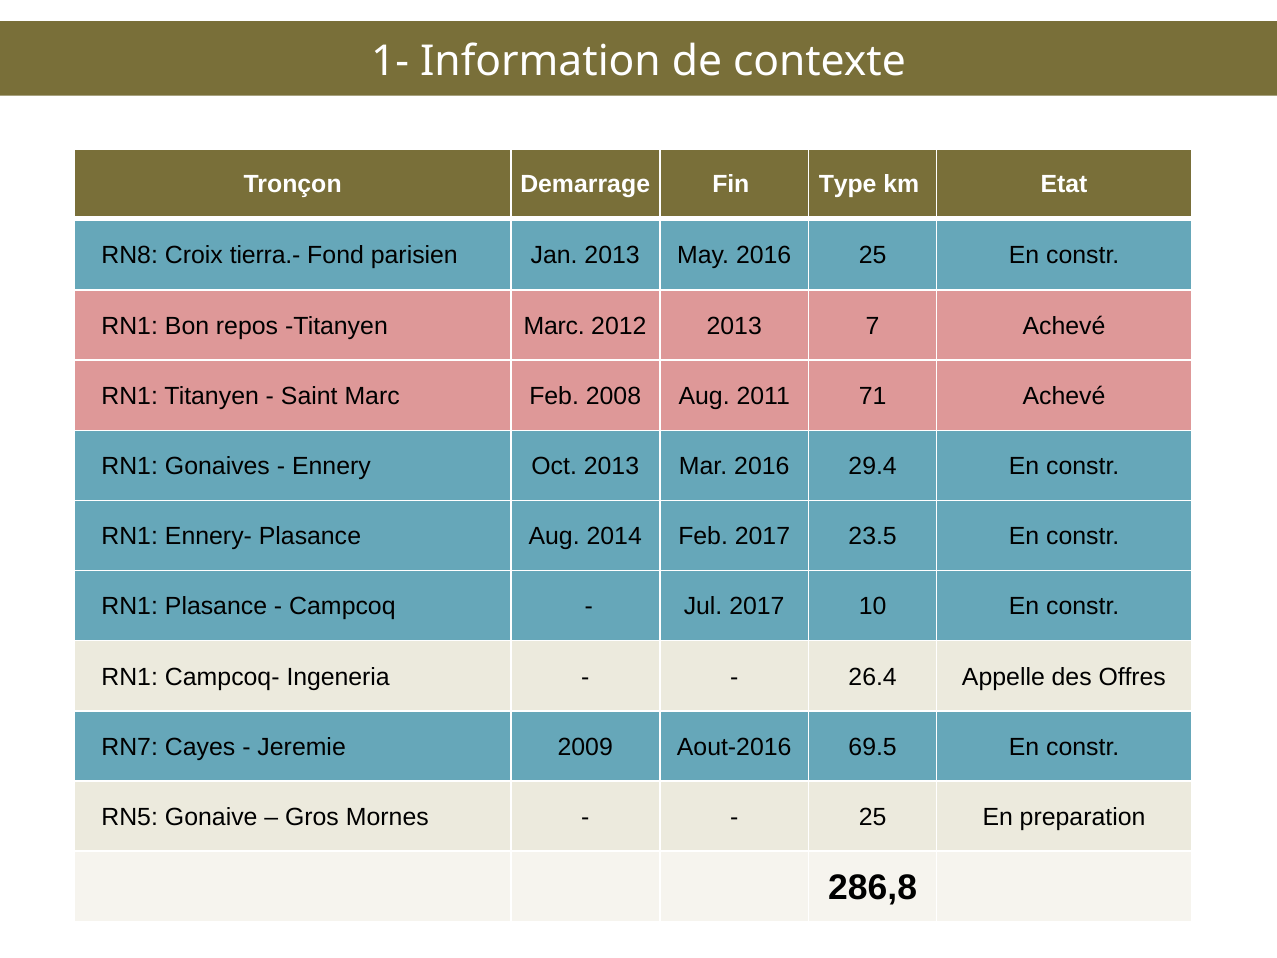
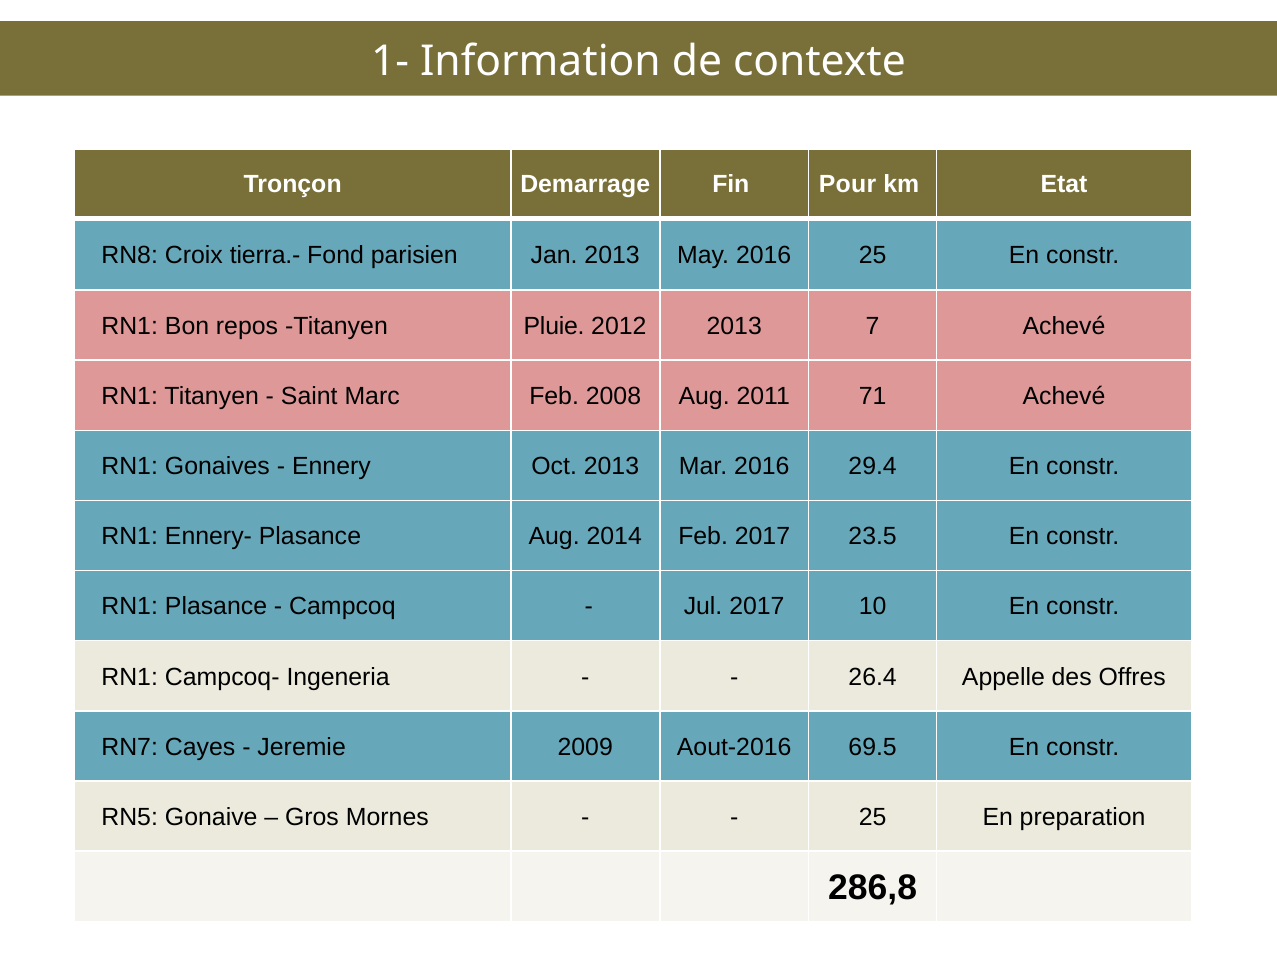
Type: Type -> Pour (848, 185)
Titanyen Marc: Marc -> Pluie (554, 326)
